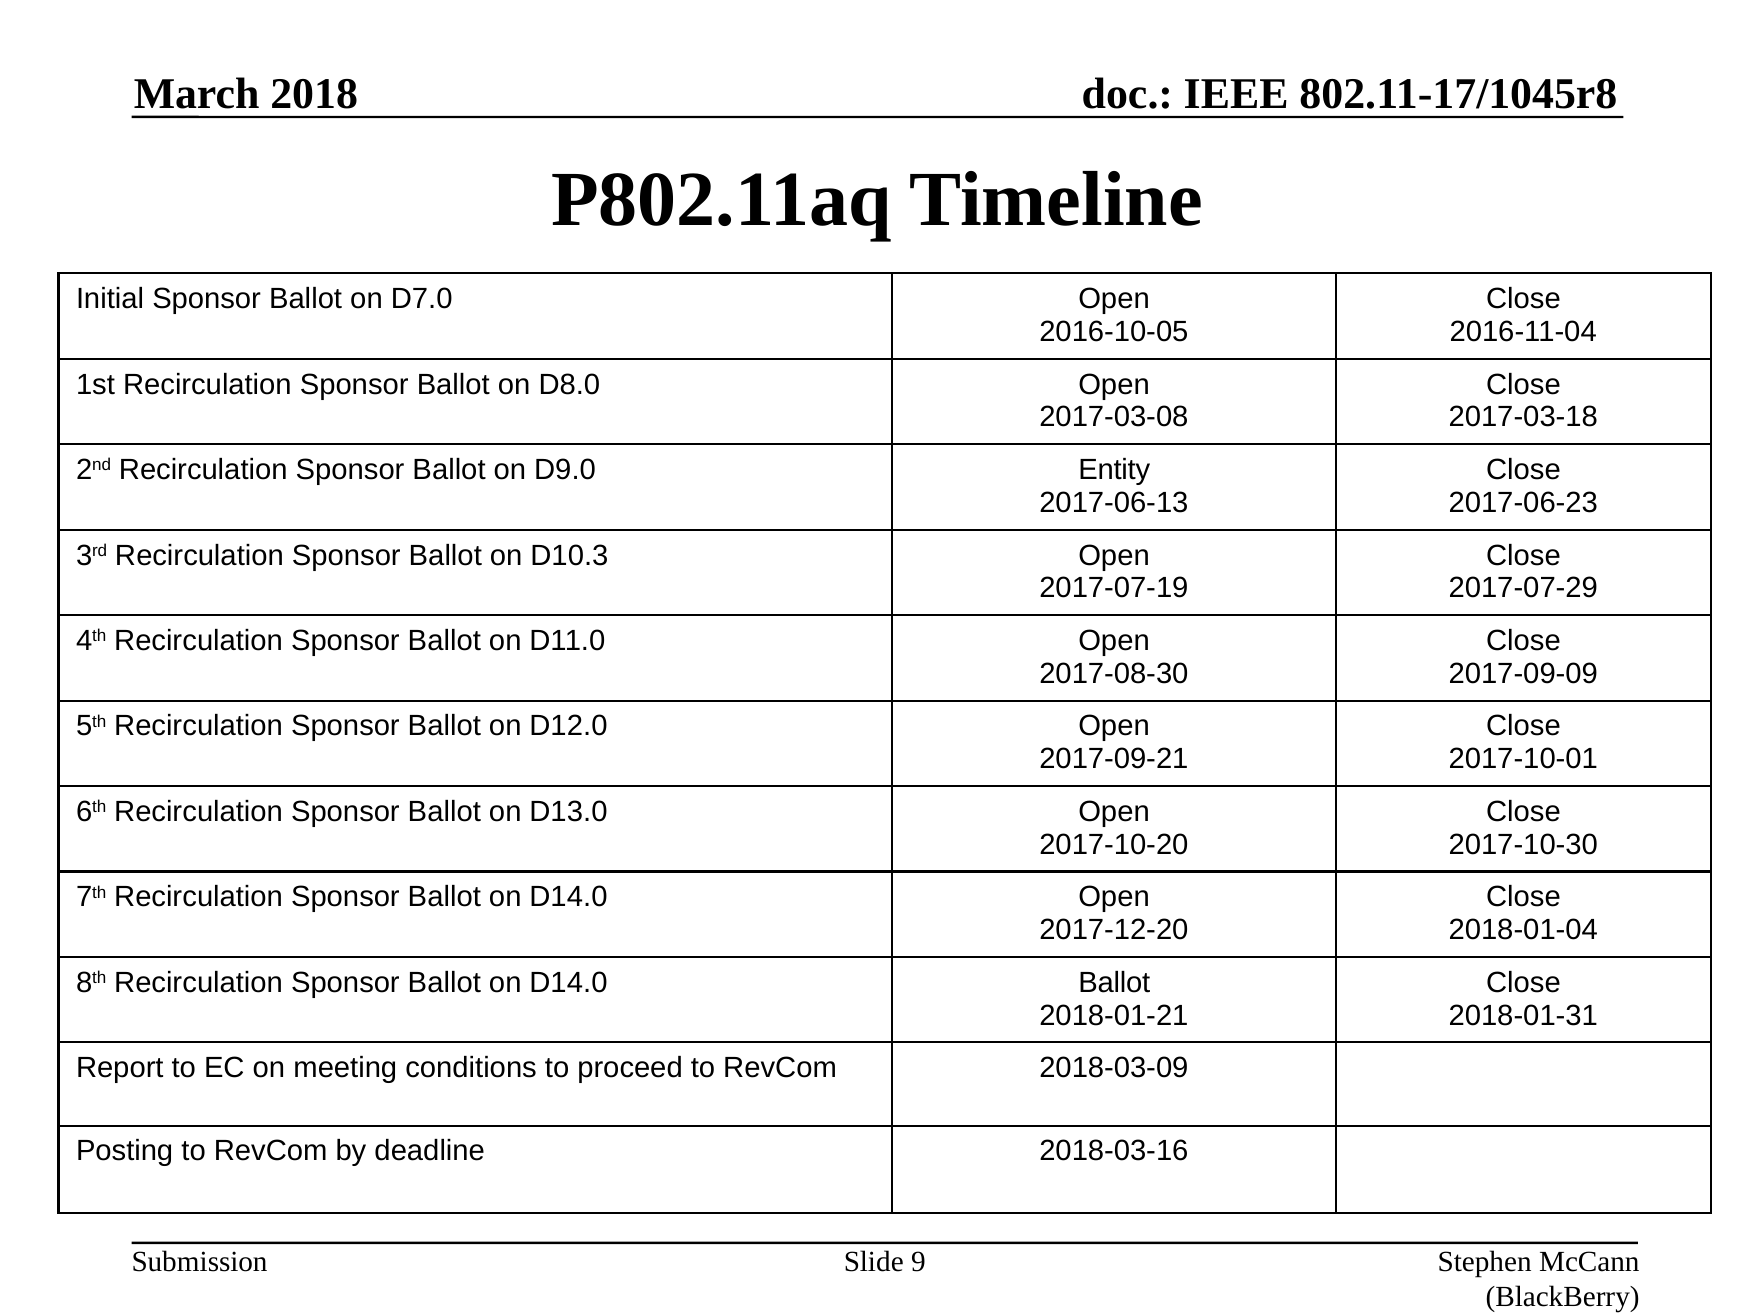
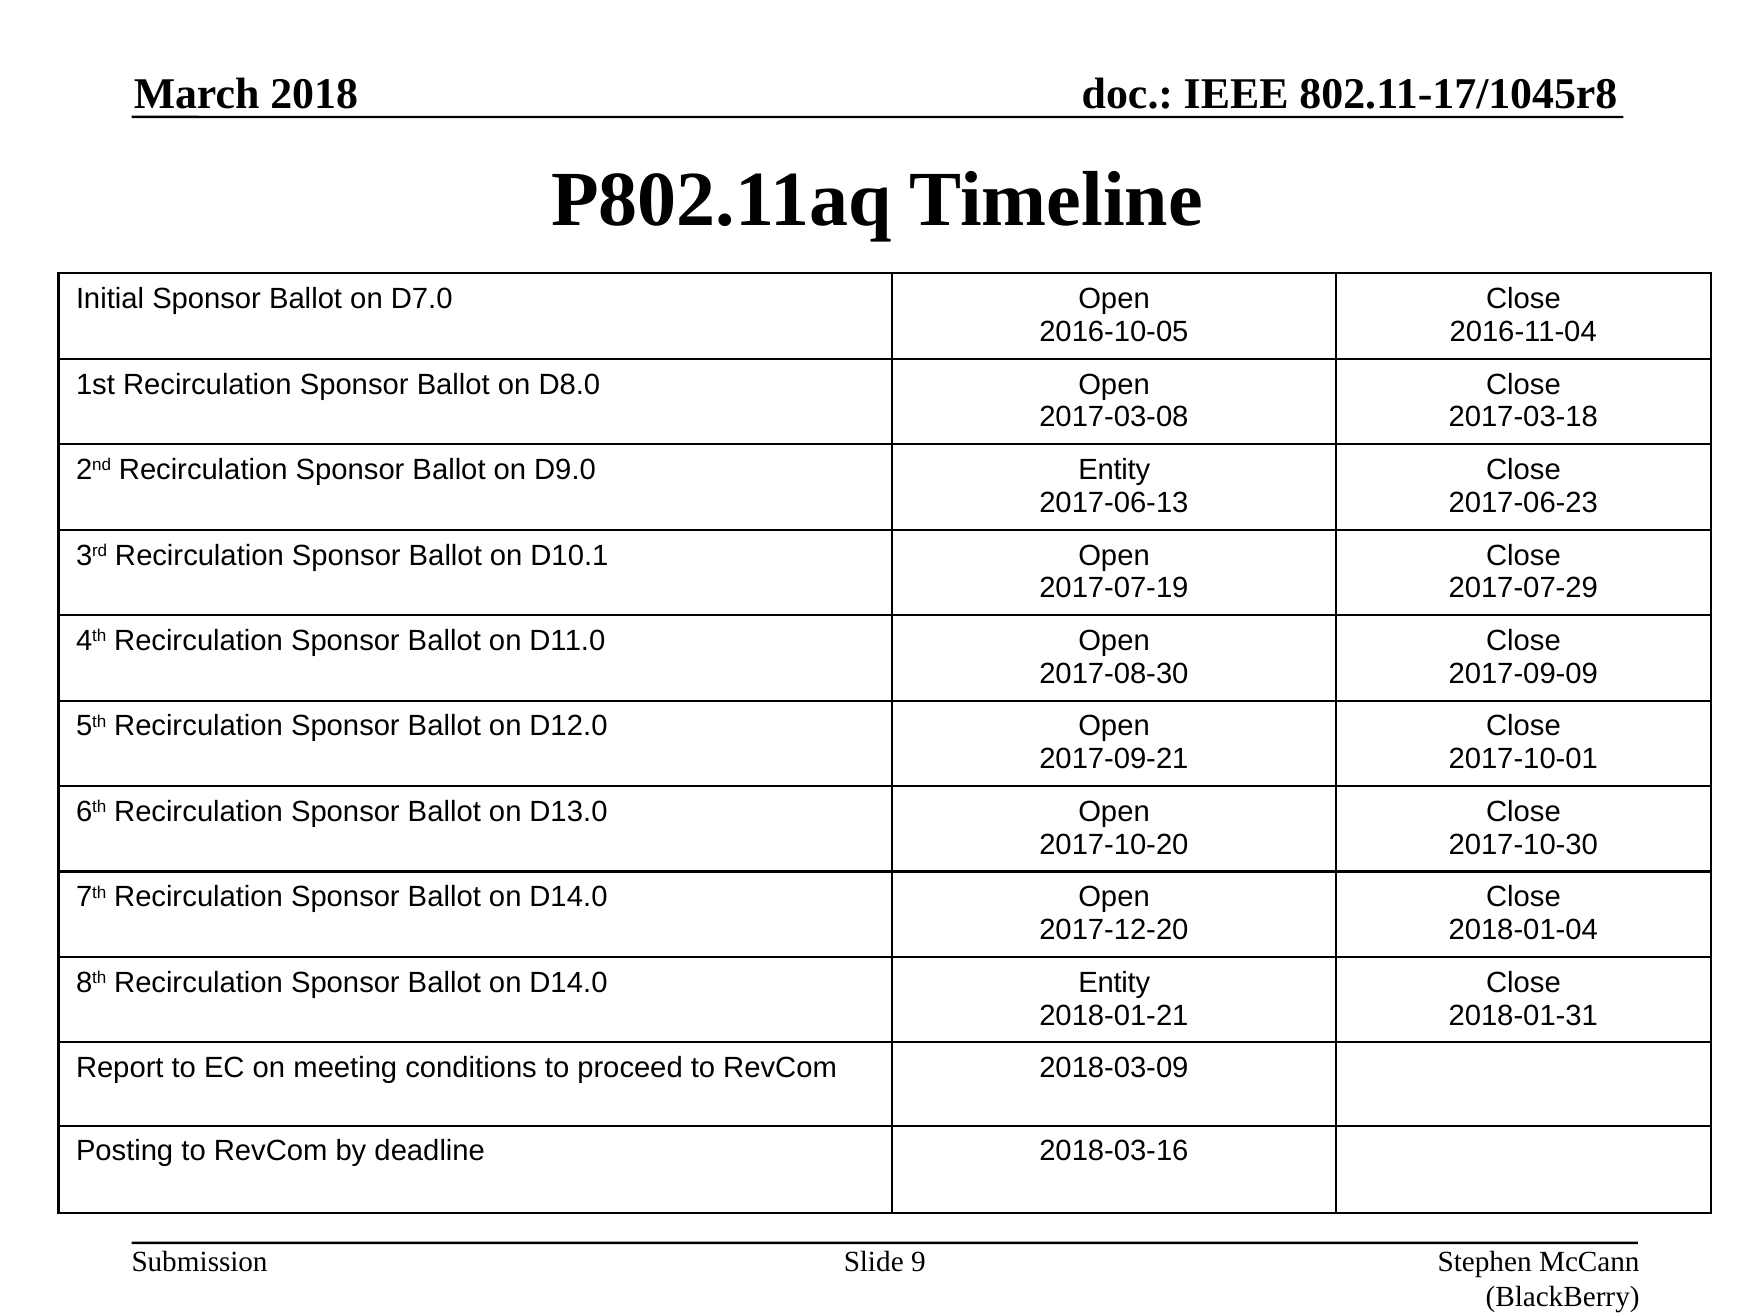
D10.3: D10.3 -> D10.1 (569, 556)
D14.0 Ballot: Ballot -> Entity (1114, 983)
